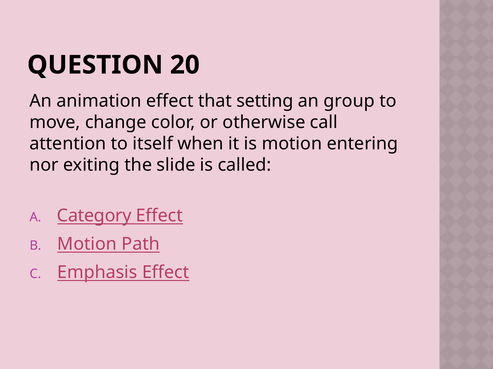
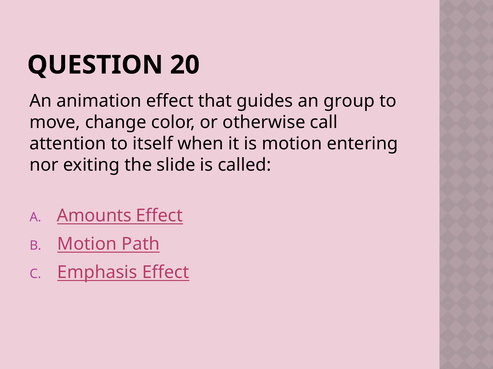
setting: setting -> guides (265, 101)
Category: Category -> Amounts (94, 216)
